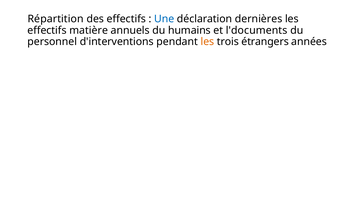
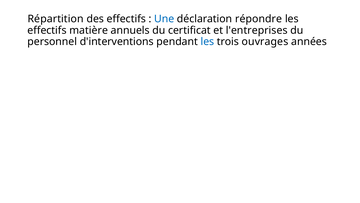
dernières: dernières -> répondre (259, 19)
humains: humains -> certificat (189, 30)
l'documents: l'documents -> l'entreprises (257, 30)
les colour: orange -> blue (207, 42)
étrangers: étrangers -> ouvrages (265, 42)
